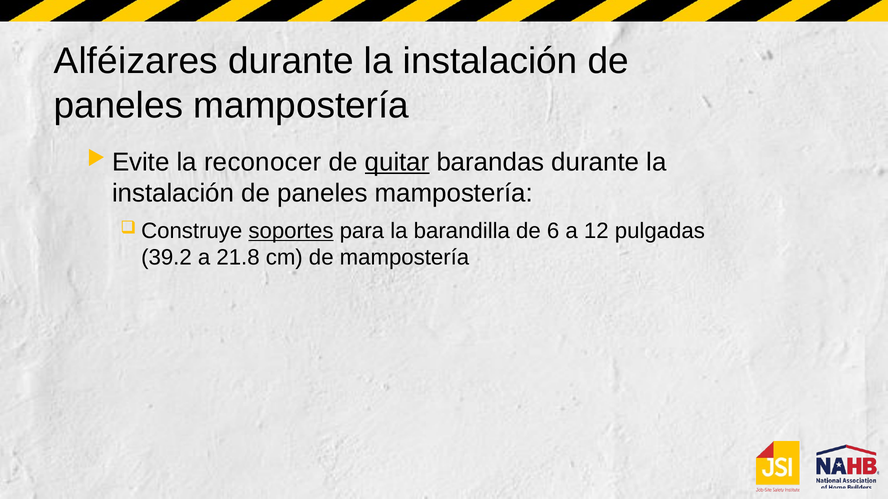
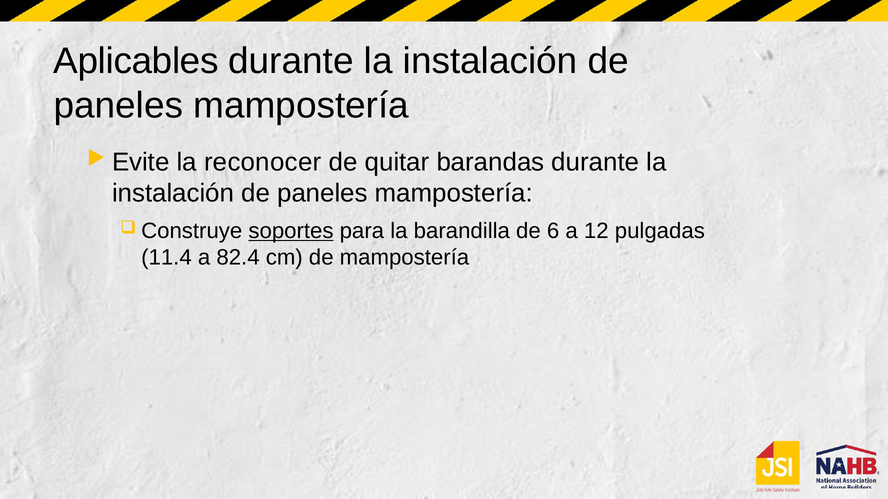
Alféizares: Alféizares -> Aplicables (136, 61)
quitar underline: present -> none (397, 162)
39.2: 39.2 -> 11.4 (166, 258)
21.8: 21.8 -> 82.4 (238, 258)
